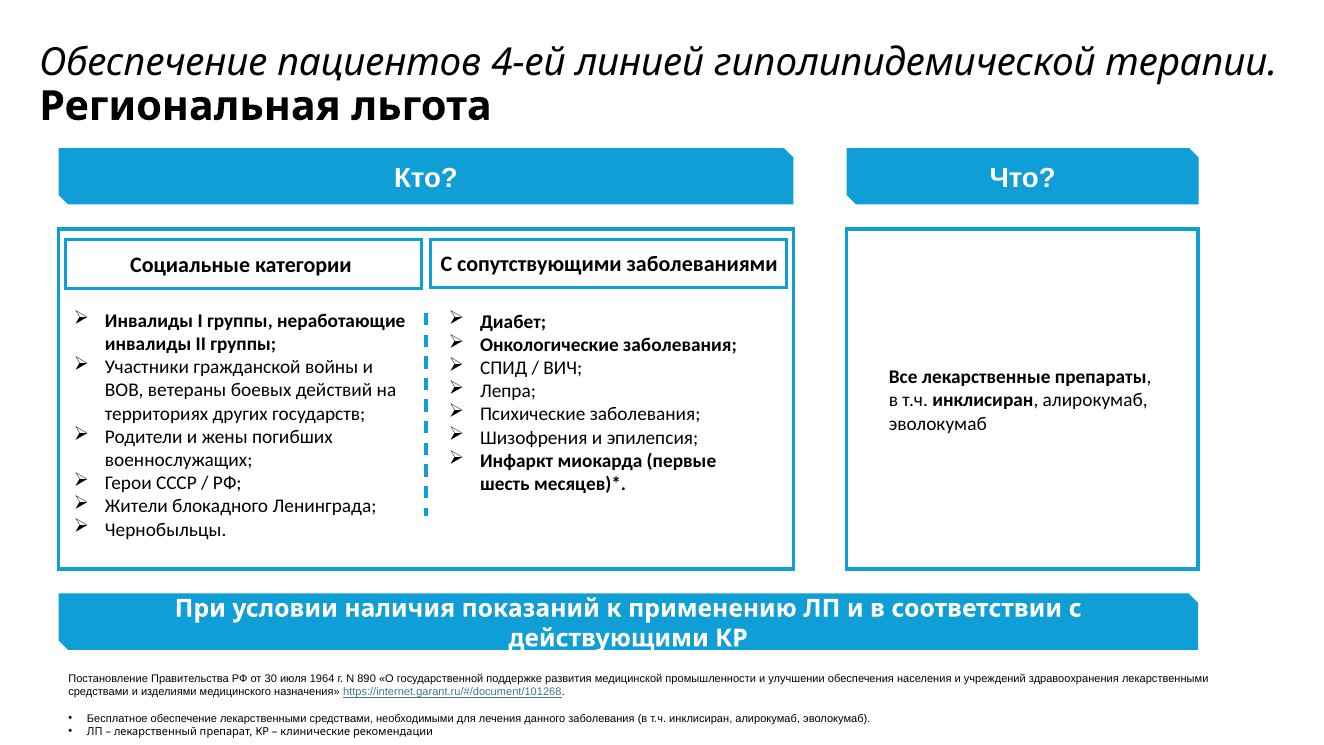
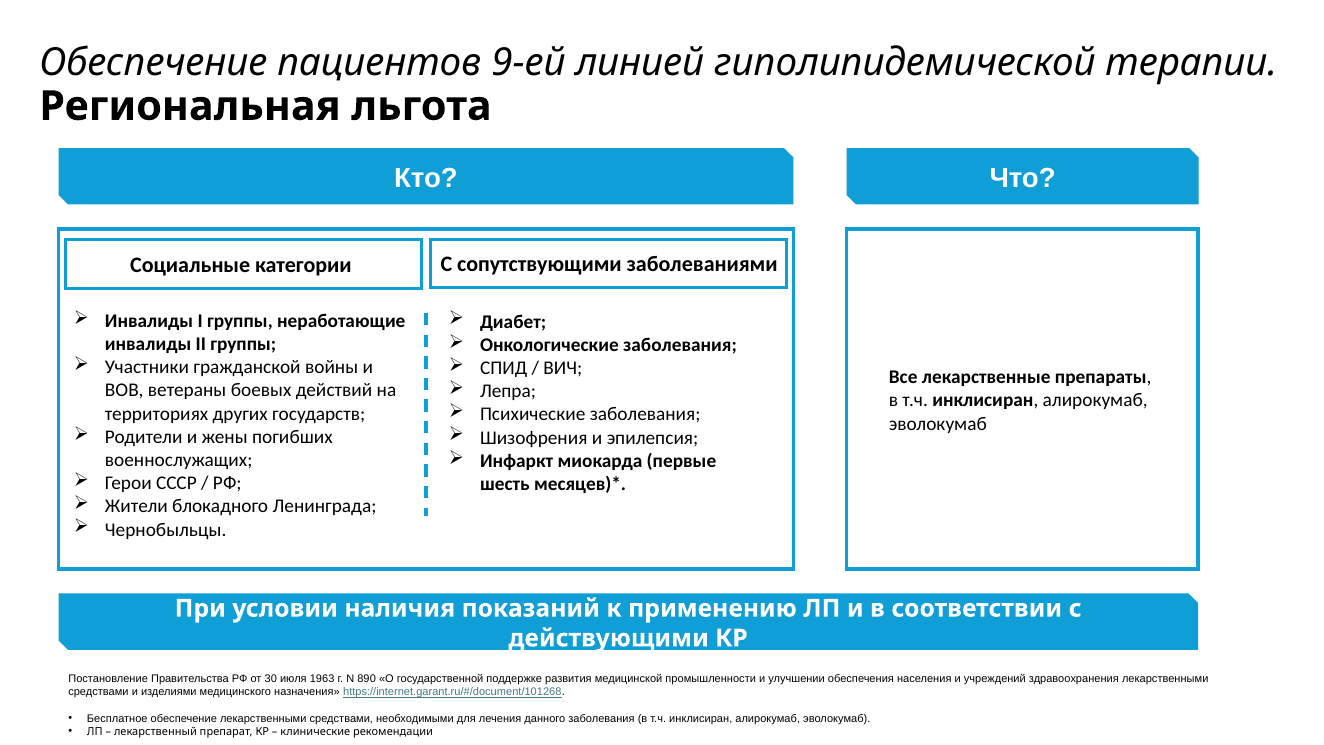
4-ей: 4-ей -> 9-ей (528, 63)
1964: 1964 -> 1963 (322, 679)
